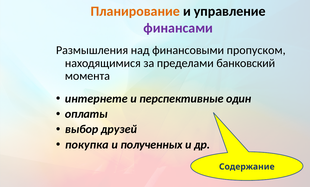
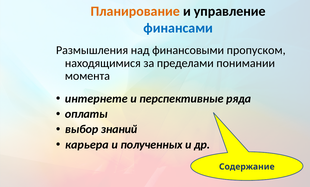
финансами colour: purple -> blue (178, 28)
банковский: банковский -> понимании (246, 63)
один: один -> ряда (239, 99)
друзей: друзей -> знаний (119, 129)
покупка: покупка -> карьера (87, 145)
